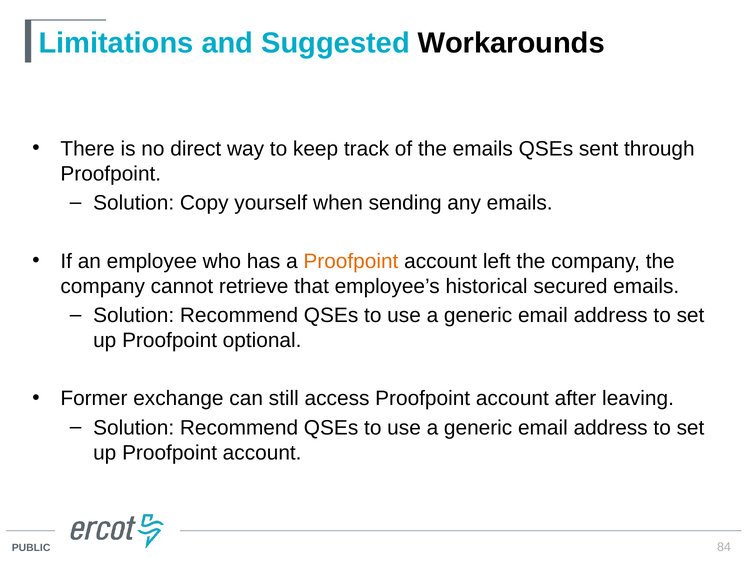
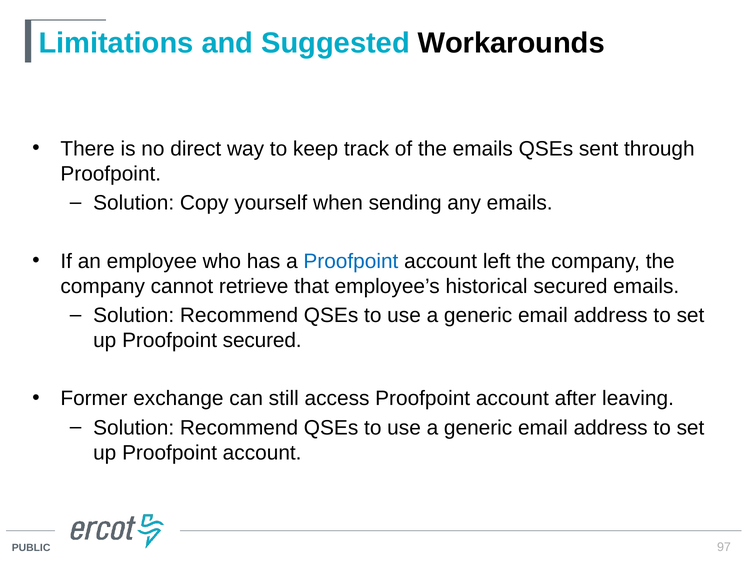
Proofpoint colour: orange -> blue (351, 261)
Proofpoint optional: optional -> secured (262, 340)
84: 84 -> 97 (724, 547)
